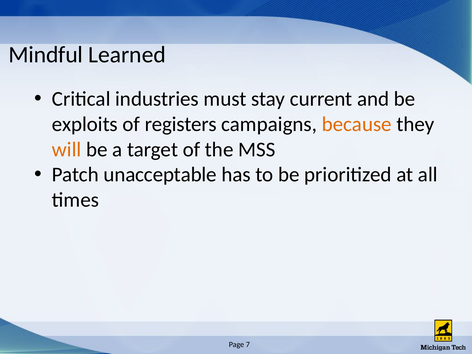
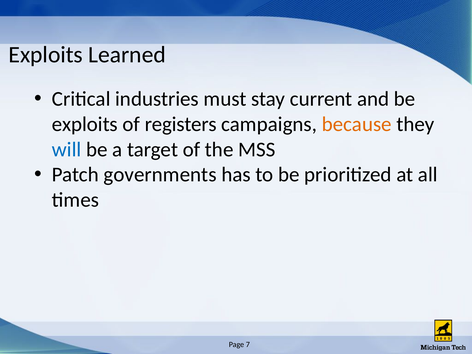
Mindful: Mindful -> Exploits (46, 55)
will colour: orange -> blue (67, 149)
unacceptable: unacceptable -> governments (160, 175)
